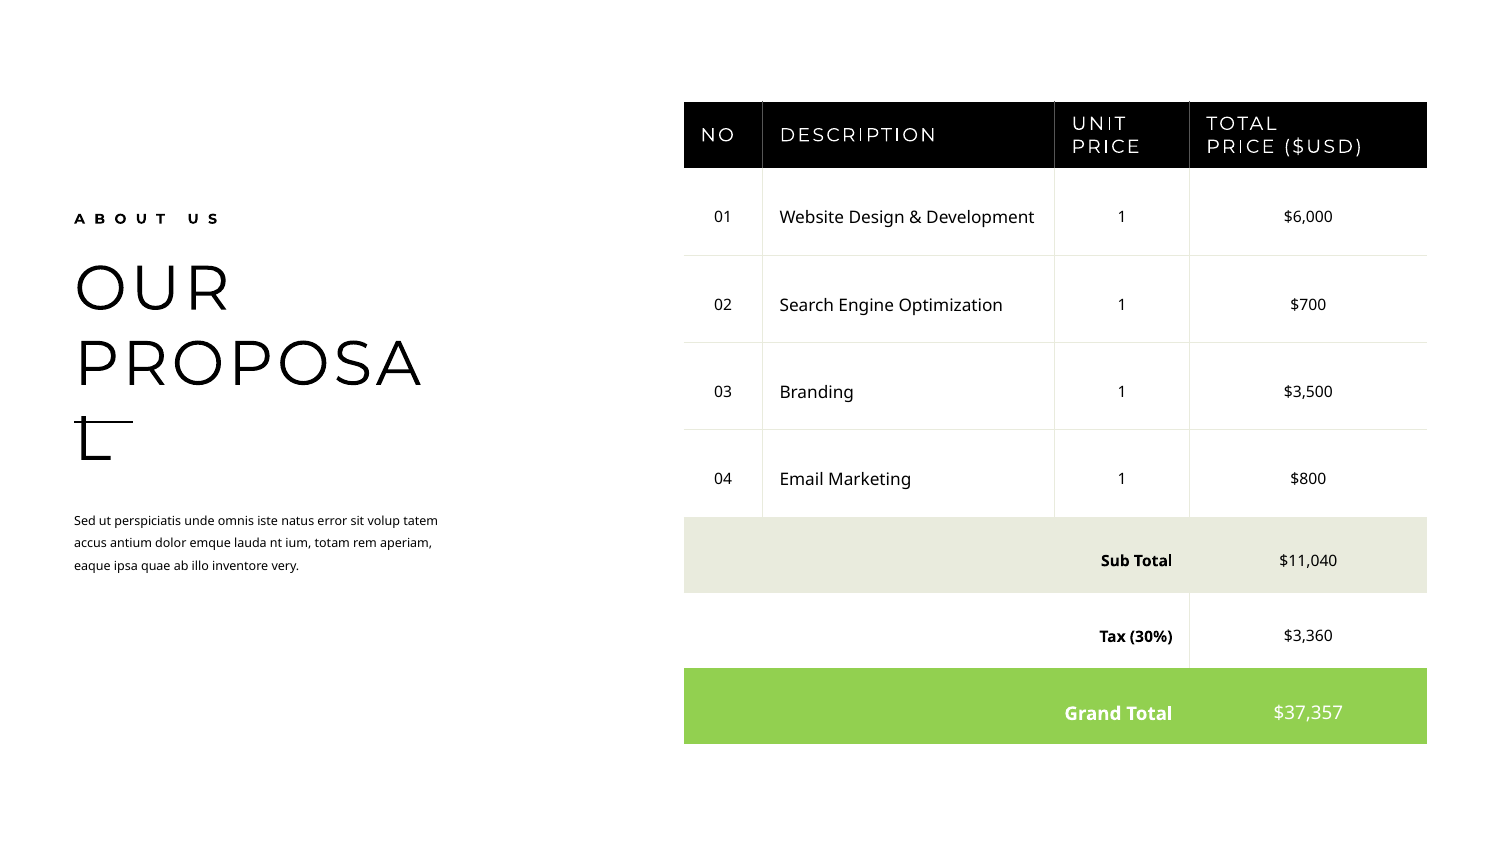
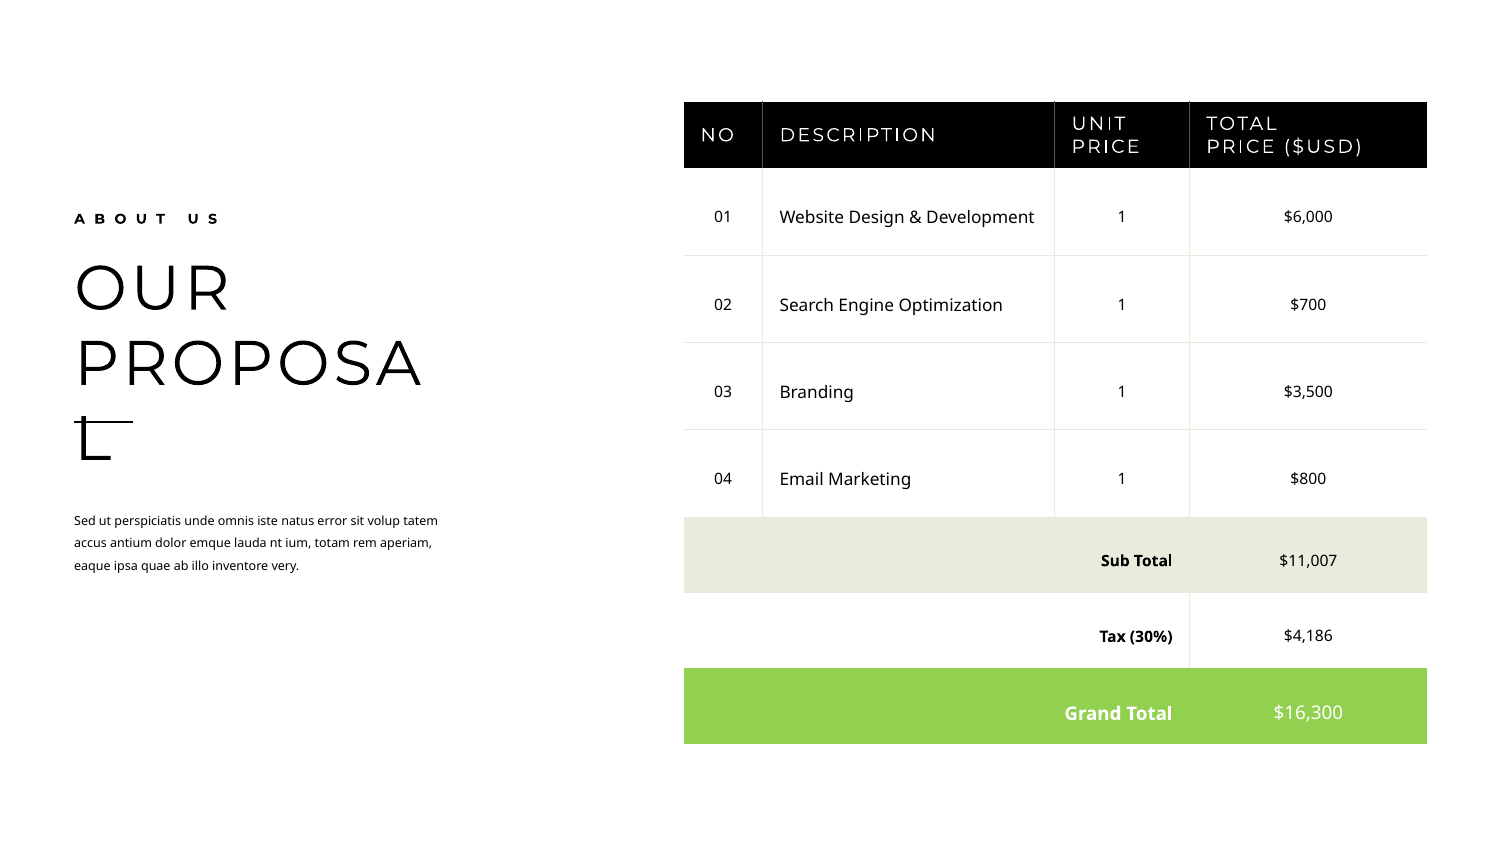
$11,040: $11,040 -> $11,007 (1308, 561)
$3,360: $3,360 -> $4,186 (1308, 637)
$37,357: $37,357 -> $16,300 (1308, 714)
